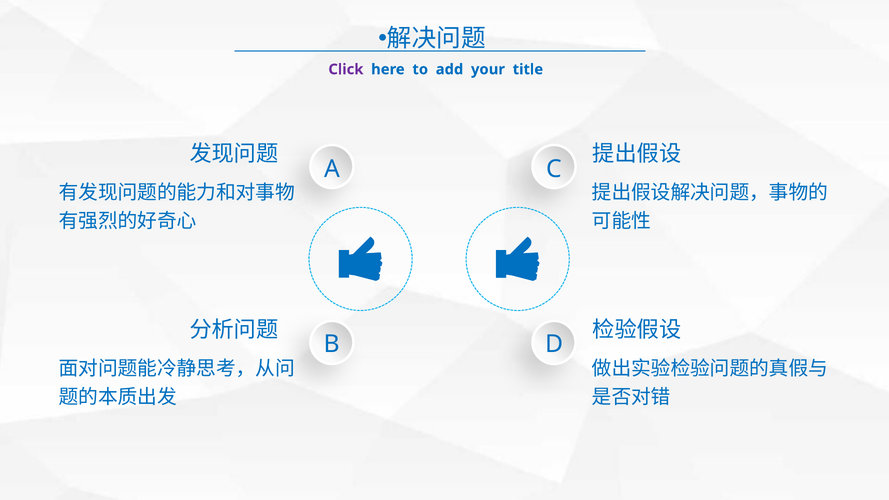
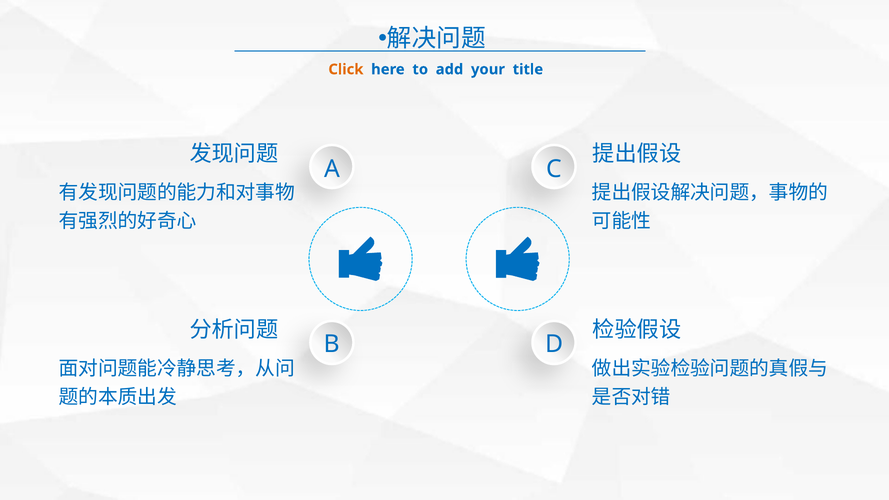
Click colour: purple -> orange (346, 69)
